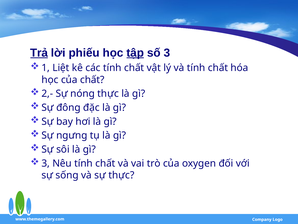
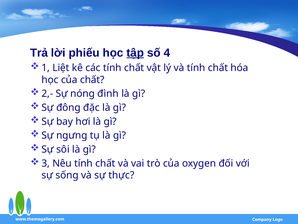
Trả underline: present -> none (39, 53)
số 3: 3 -> 4 (167, 53)
nóng thực: thực -> đình (108, 93)
